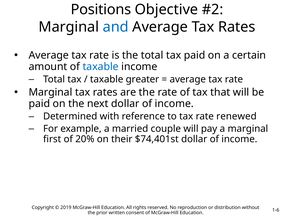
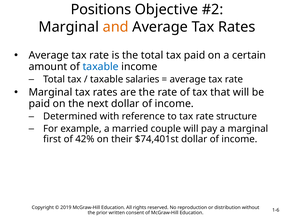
and colour: blue -> orange (116, 27)
greater: greater -> salaries (142, 79)
renewed: renewed -> structure (237, 116)
20%: 20% -> 42% (85, 139)
